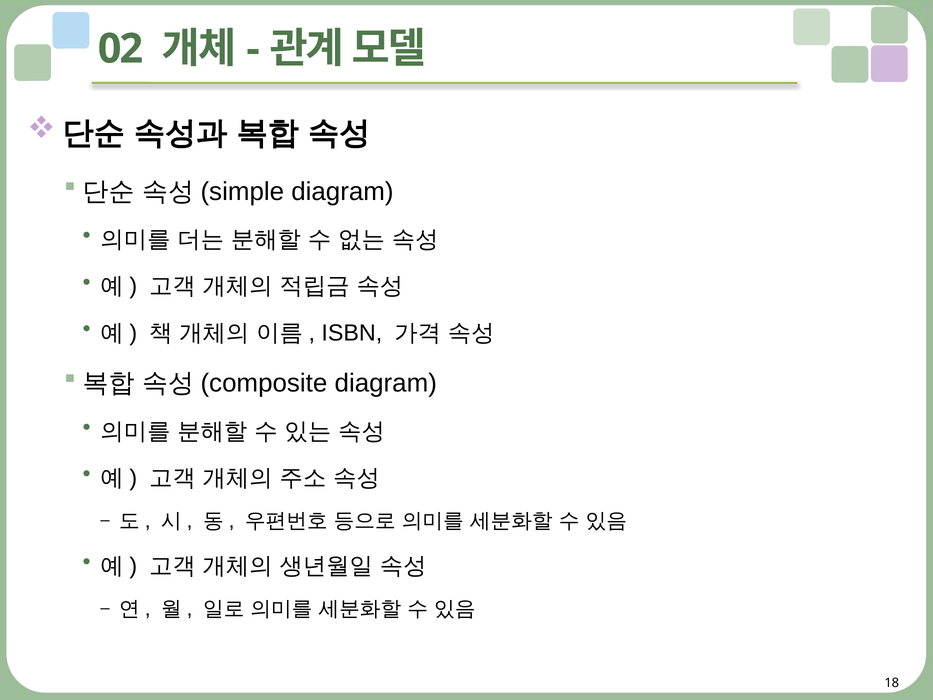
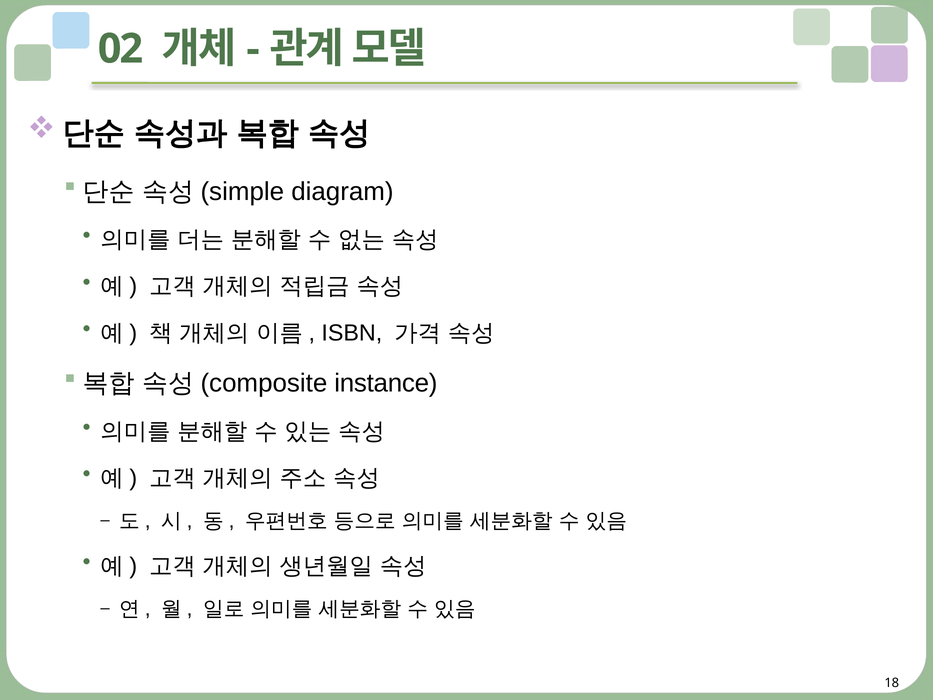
diagram: diagram -> instance (386, 383)
